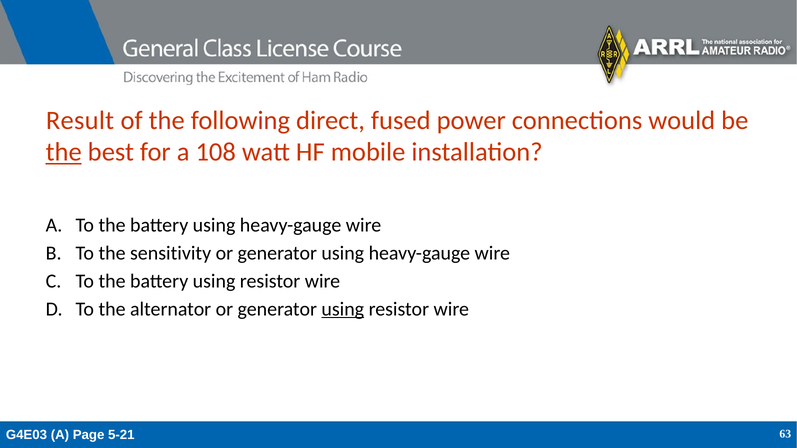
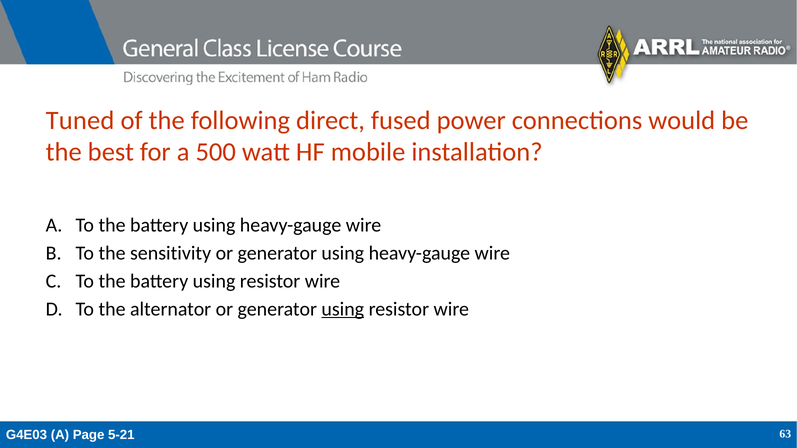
Result: Result -> Tuned (80, 120)
the underline: present -> none (64, 152)
108: 108 -> 500 (216, 152)
